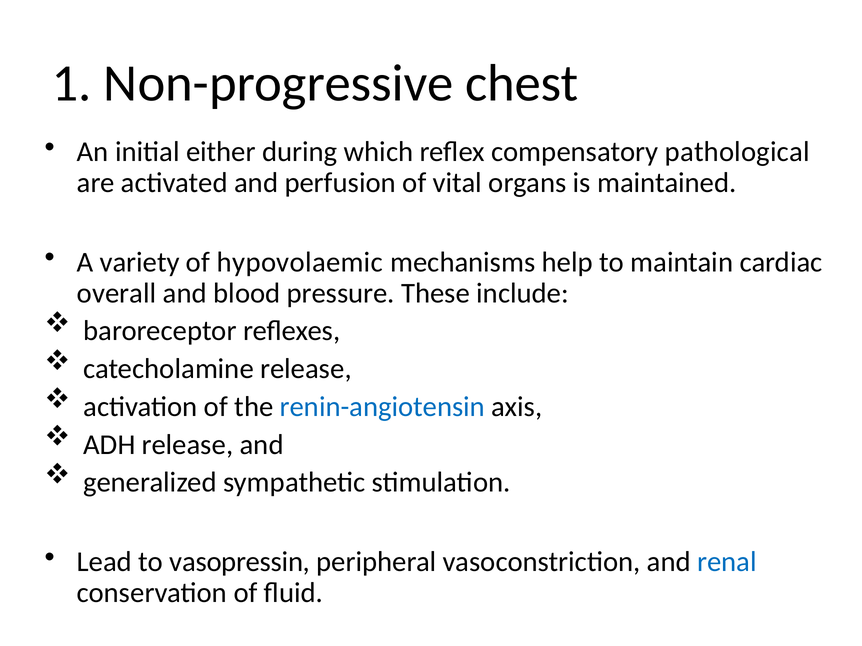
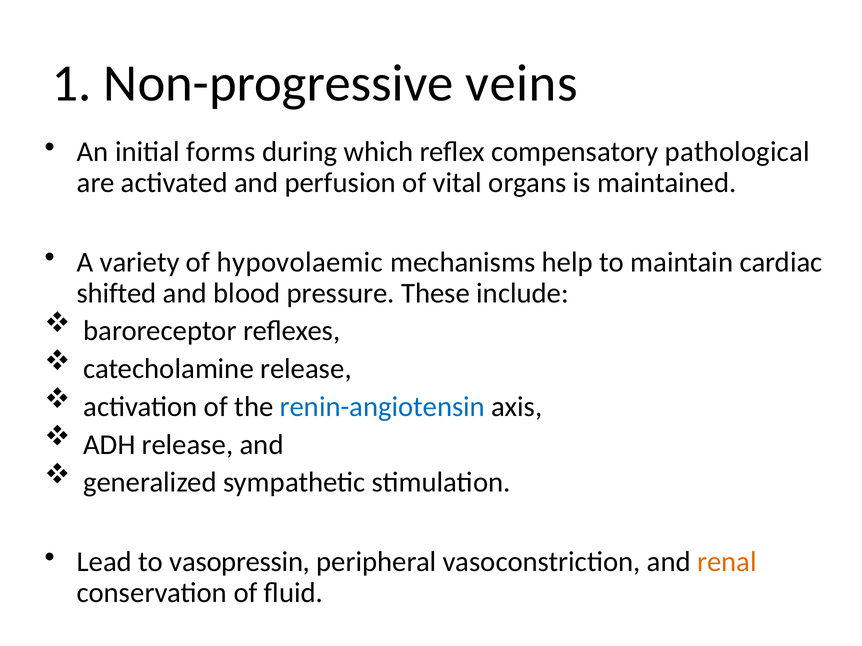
chest: chest -> veins (521, 83)
either: either -> forms (221, 152)
overall: overall -> shifted (117, 293)
renal colour: blue -> orange (727, 562)
